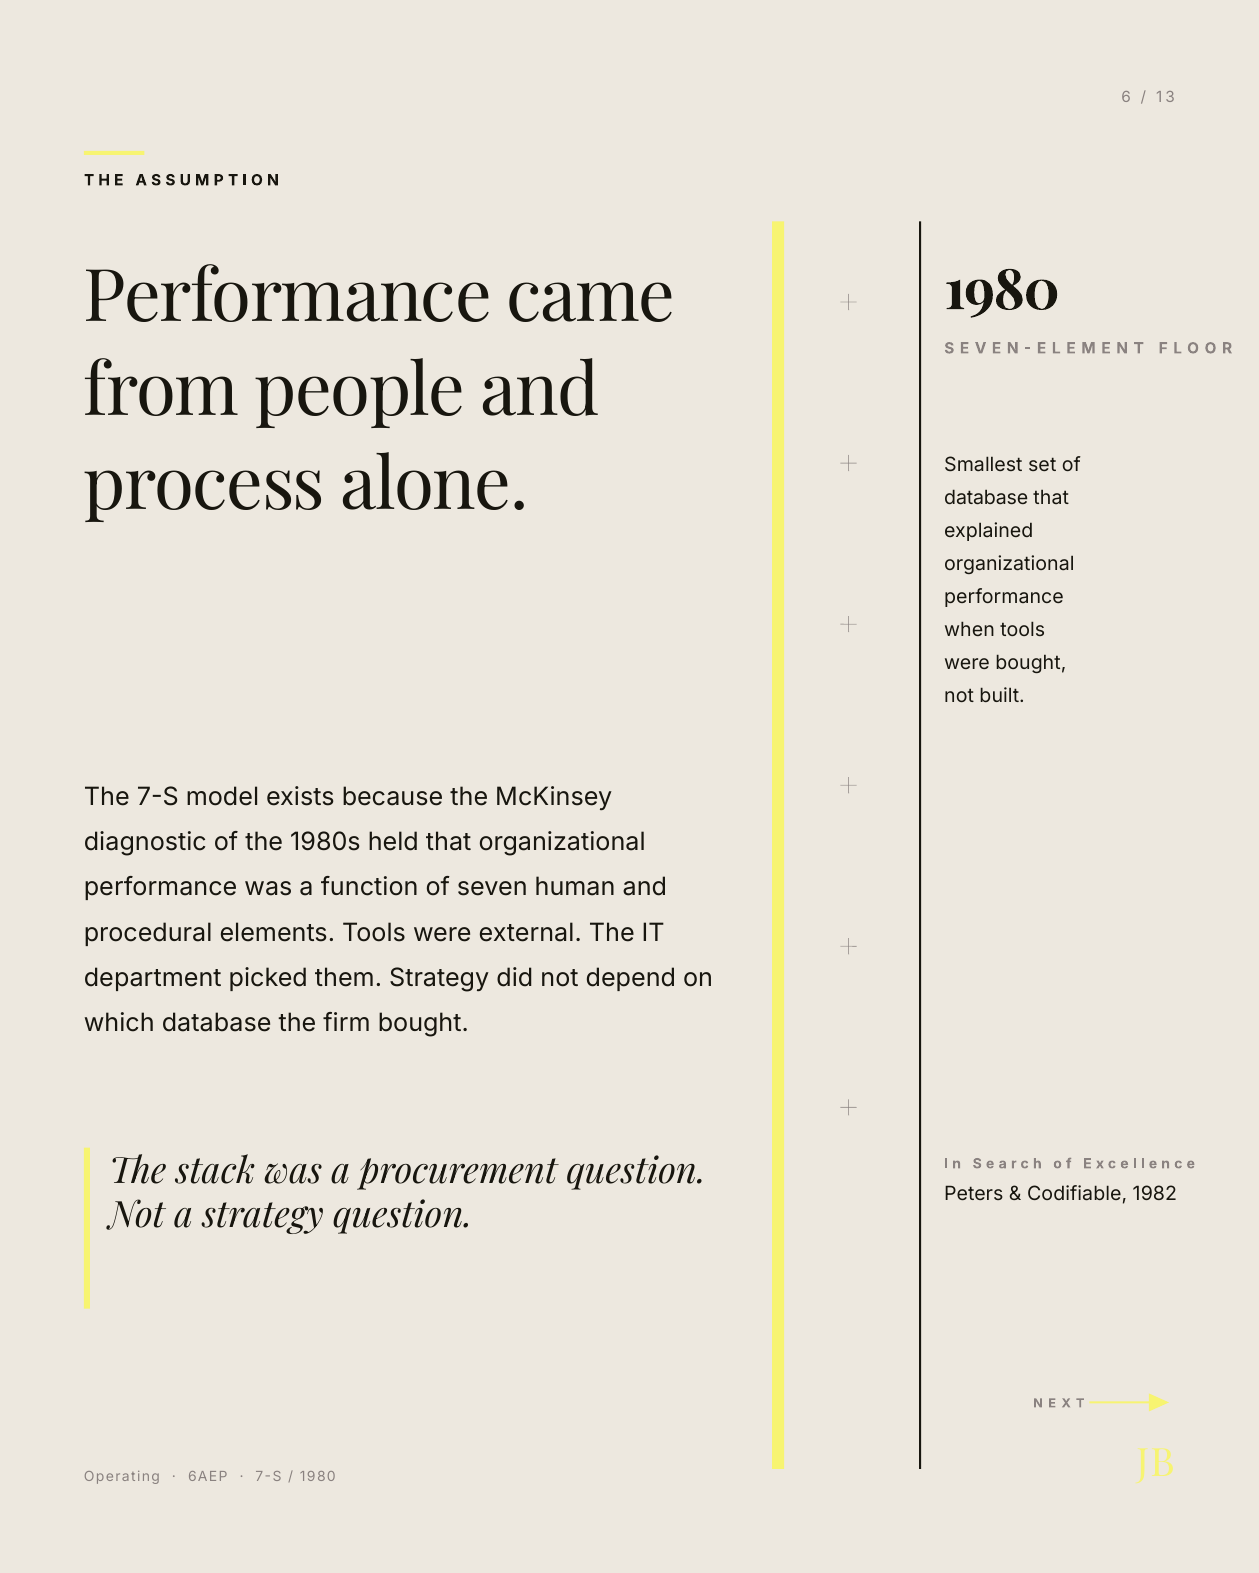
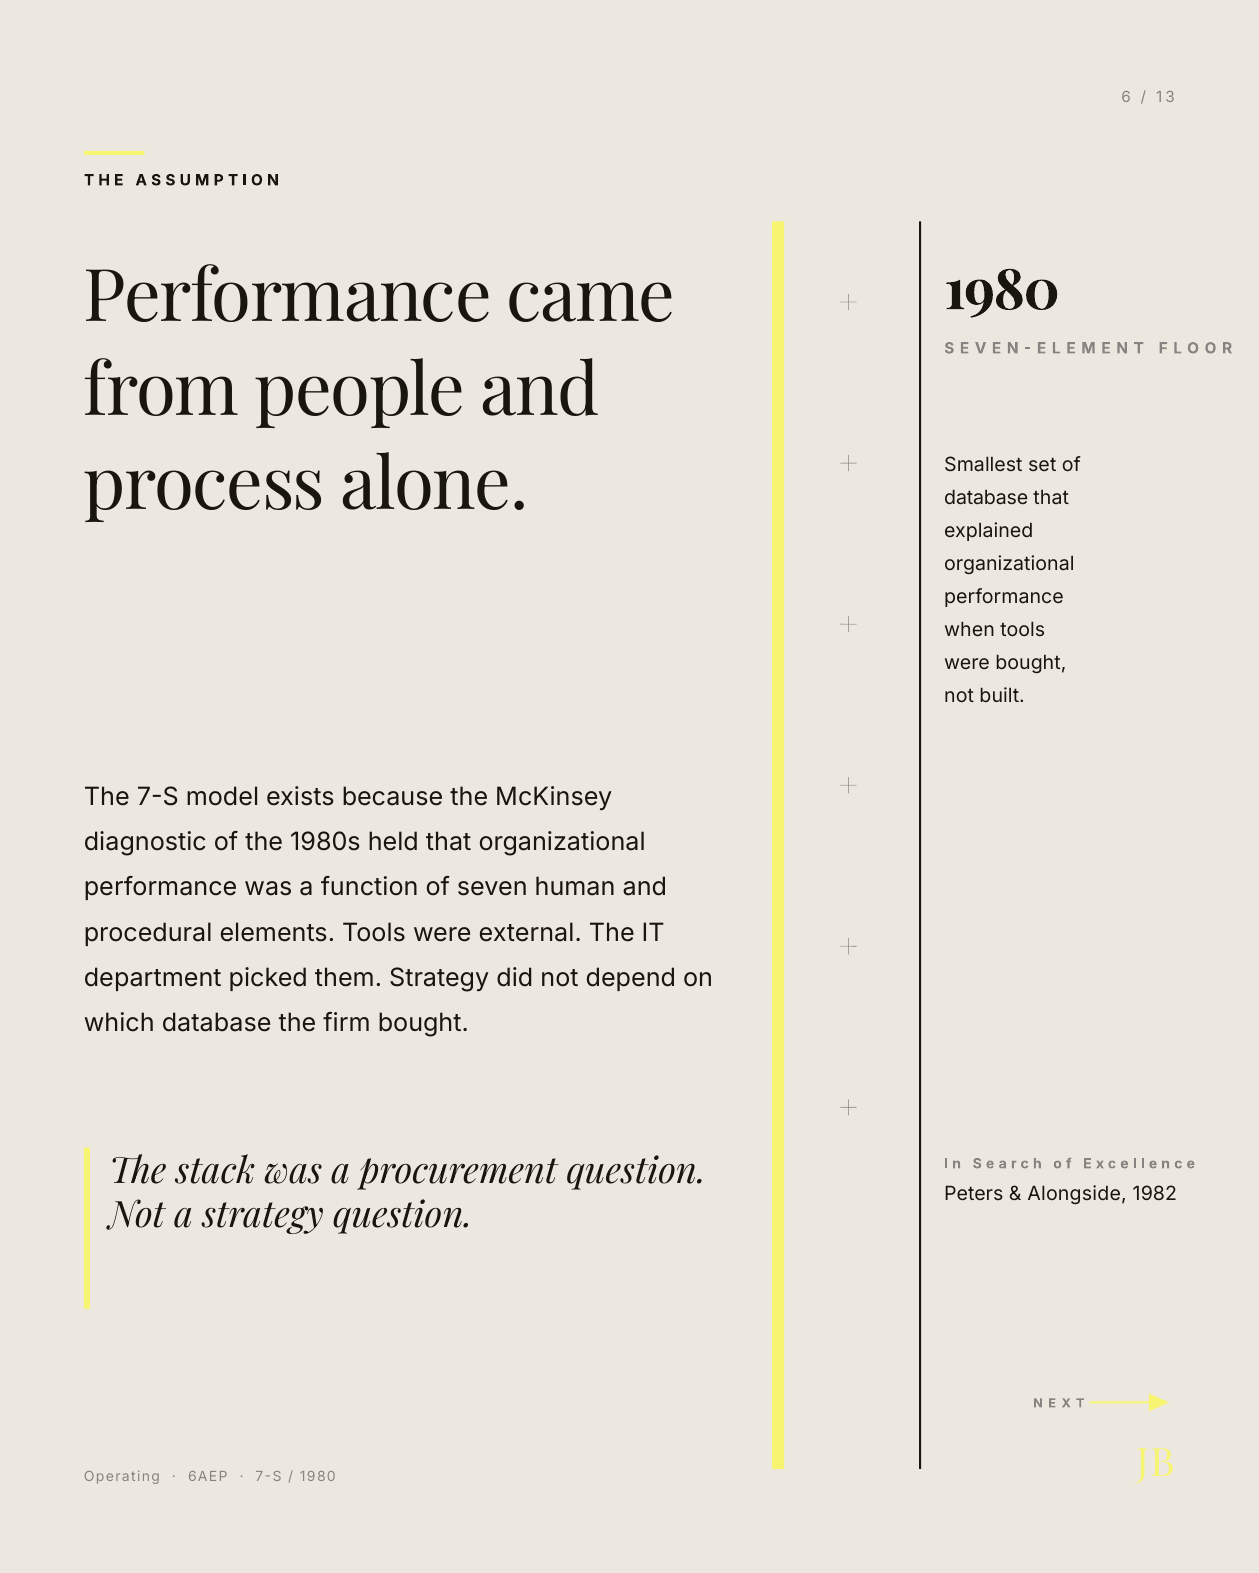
Codifiable: Codifiable -> Alongside (1077, 1195)
